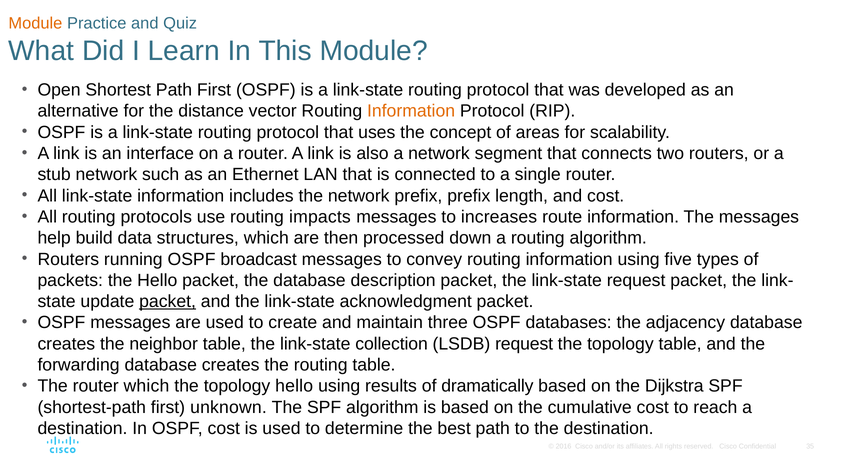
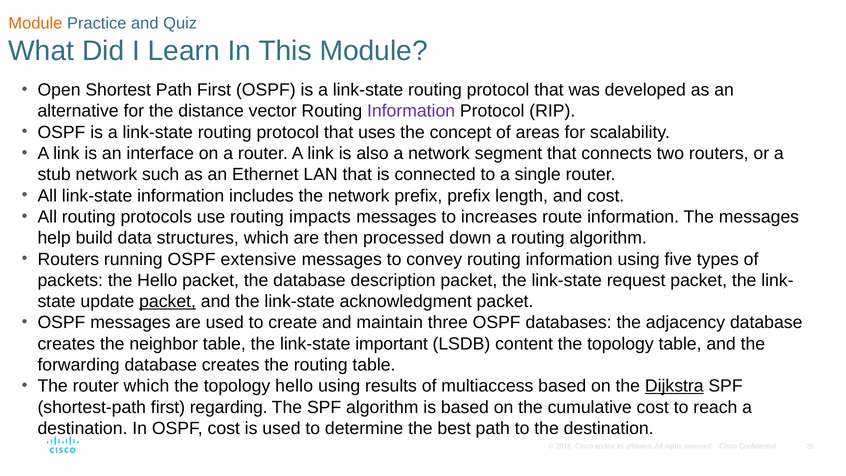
Information colour: orange -> purple (411, 111)
broadcast: broadcast -> extensive (258, 259)
collection: collection -> important (392, 344)
LSDB request: request -> content (524, 344)
dramatically: dramatically -> multiaccess (487, 386)
Dijkstra underline: none -> present (674, 386)
unknown: unknown -> regarding (229, 407)
